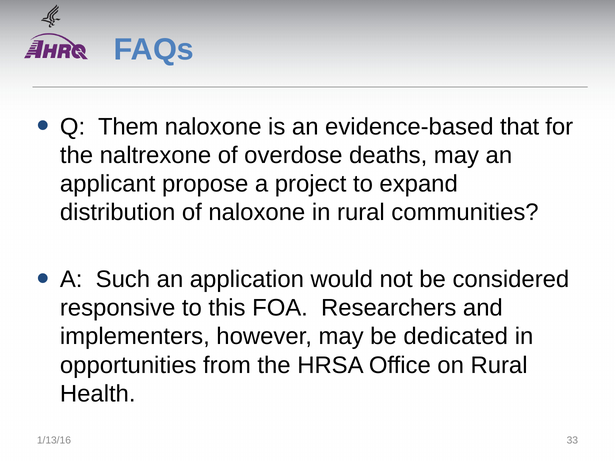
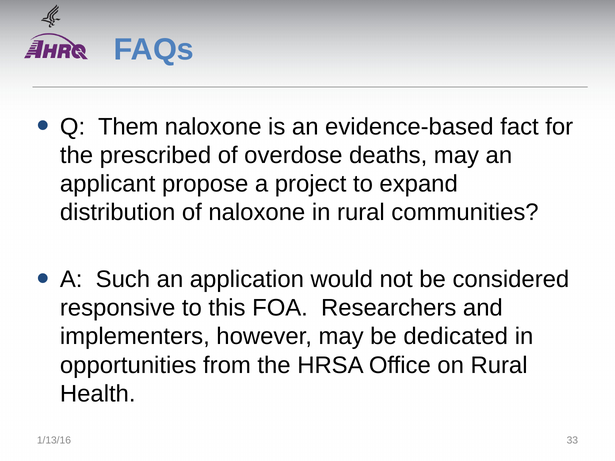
that: that -> fact (520, 127)
naltrexone: naltrexone -> prescribed (155, 155)
